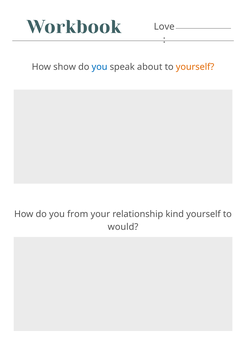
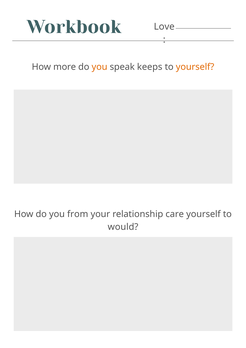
show: show -> more (65, 67)
you colour: blue -> orange (100, 67)
about: about -> keeps (150, 67)
kind: kind -> care (175, 214)
